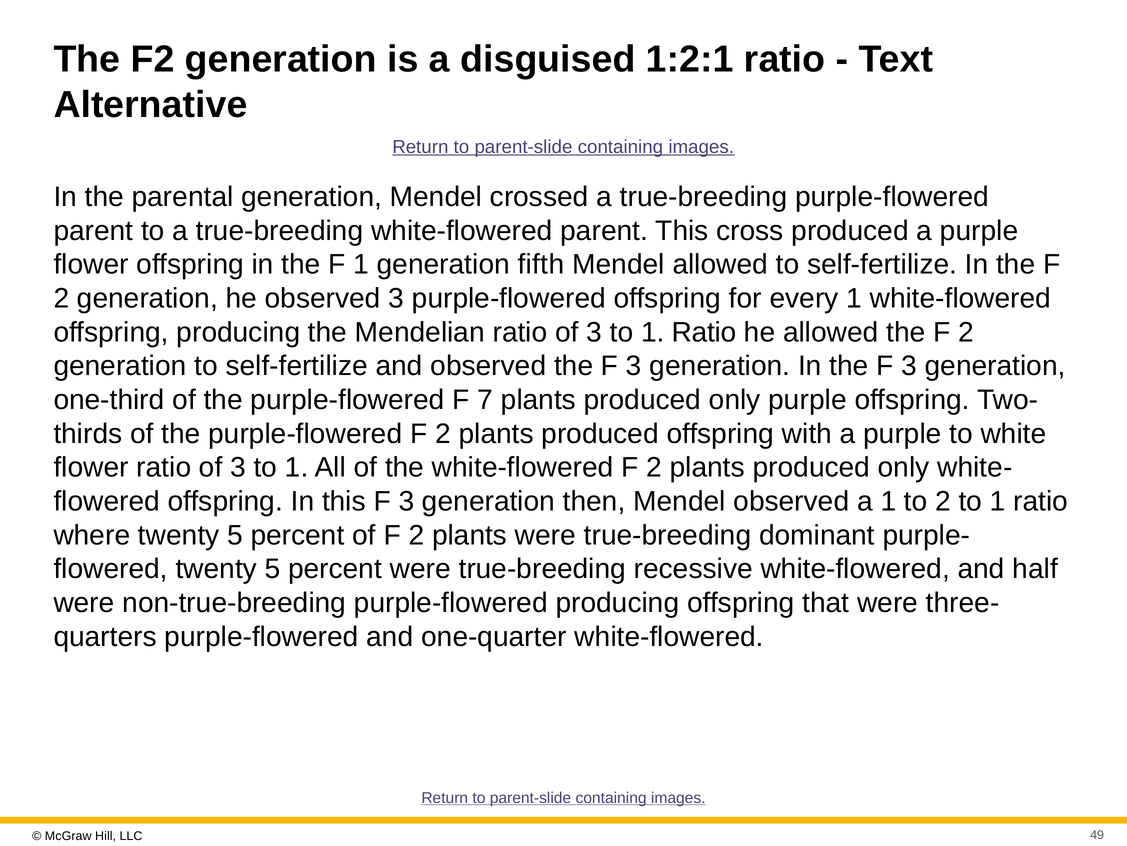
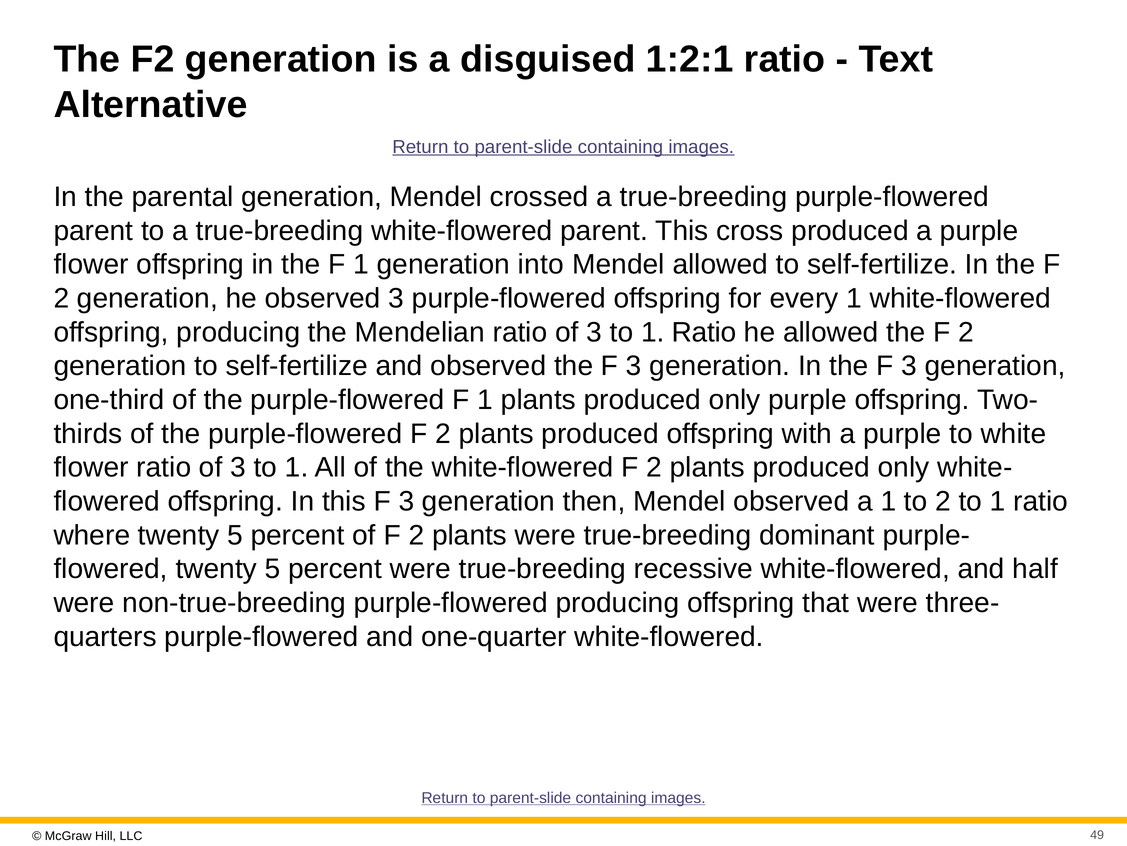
fifth: fifth -> into (541, 264)
purple-flowered F 7: 7 -> 1 (485, 400)
